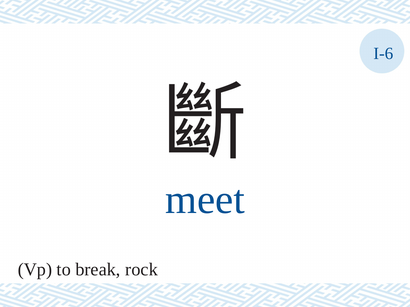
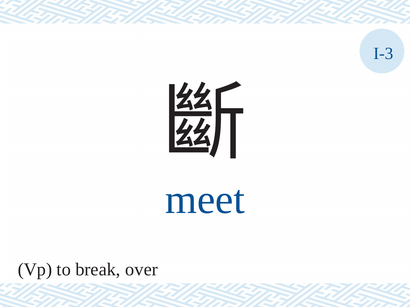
I-6: I-6 -> I-3 (383, 54)
rock: rock -> over (142, 270)
